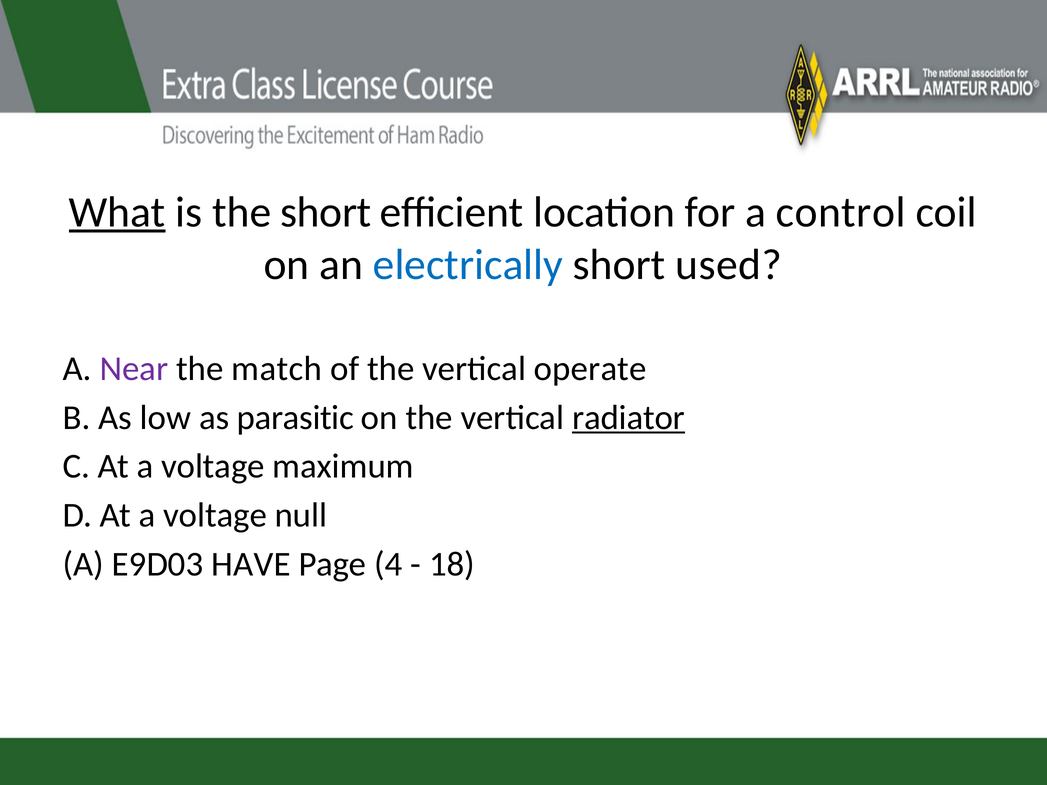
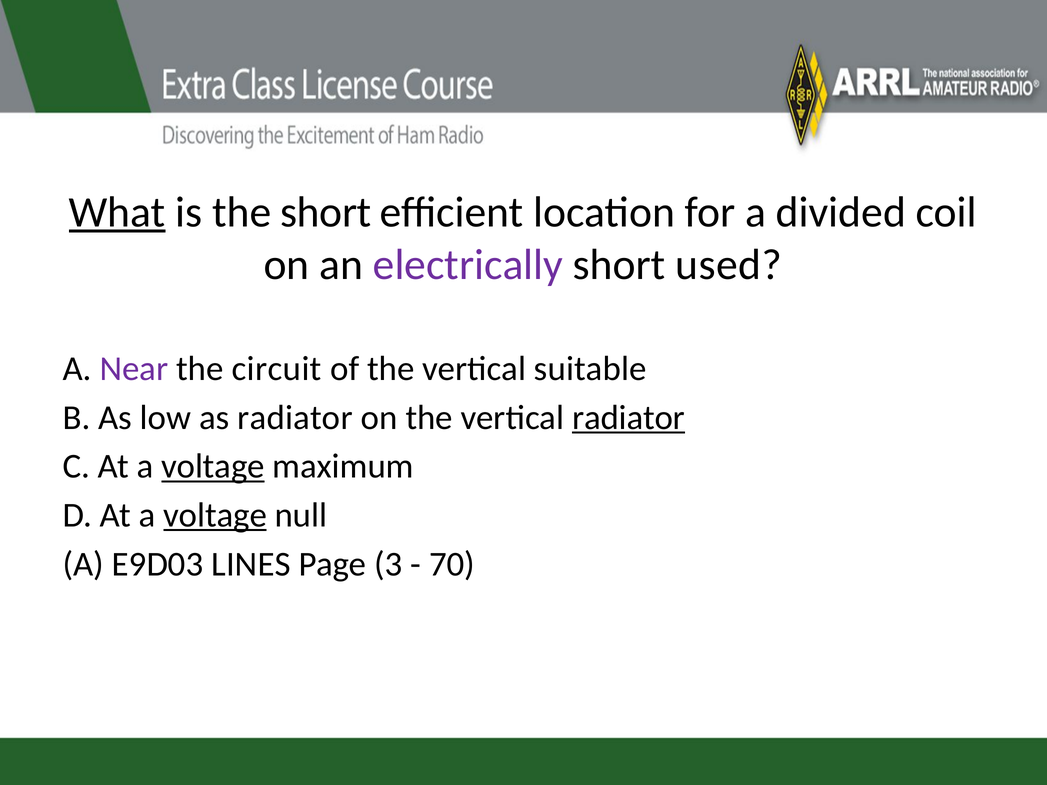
control: control -> divided (841, 212)
electrically colour: blue -> purple (468, 265)
match: match -> circuit (277, 369)
operate: operate -> suitable (590, 369)
as parasitic: parasitic -> radiator (295, 418)
voltage underline: none -> present (213, 467)
voltage underline: none -> present (215, 515)
HAVE: HAVE -> LINES (251, 564)
4: 4 -> 3 (388, 564)
18: 18 -> 70 (452, 564)
